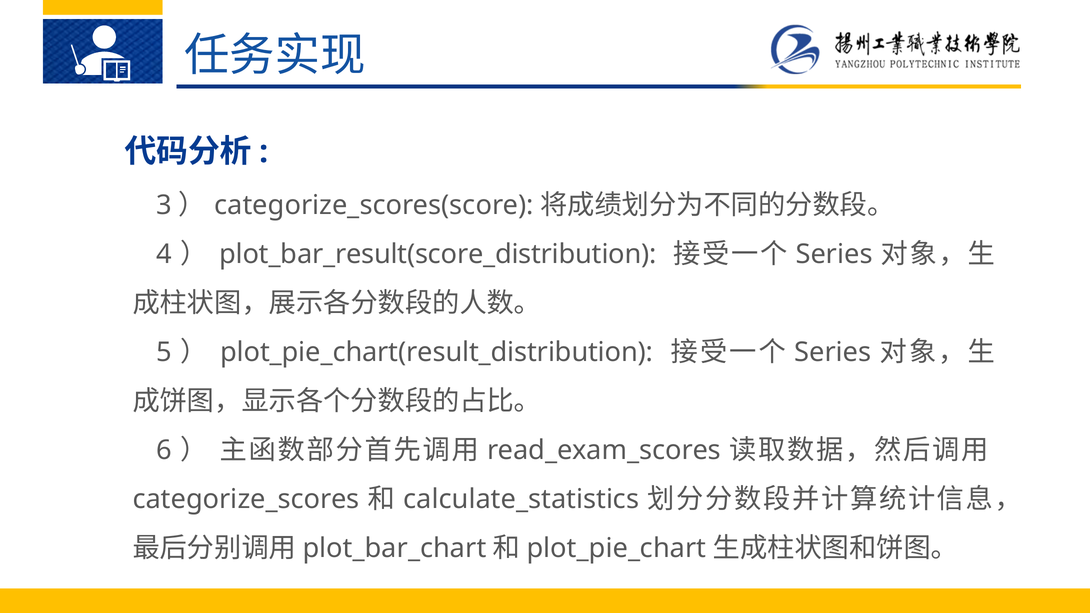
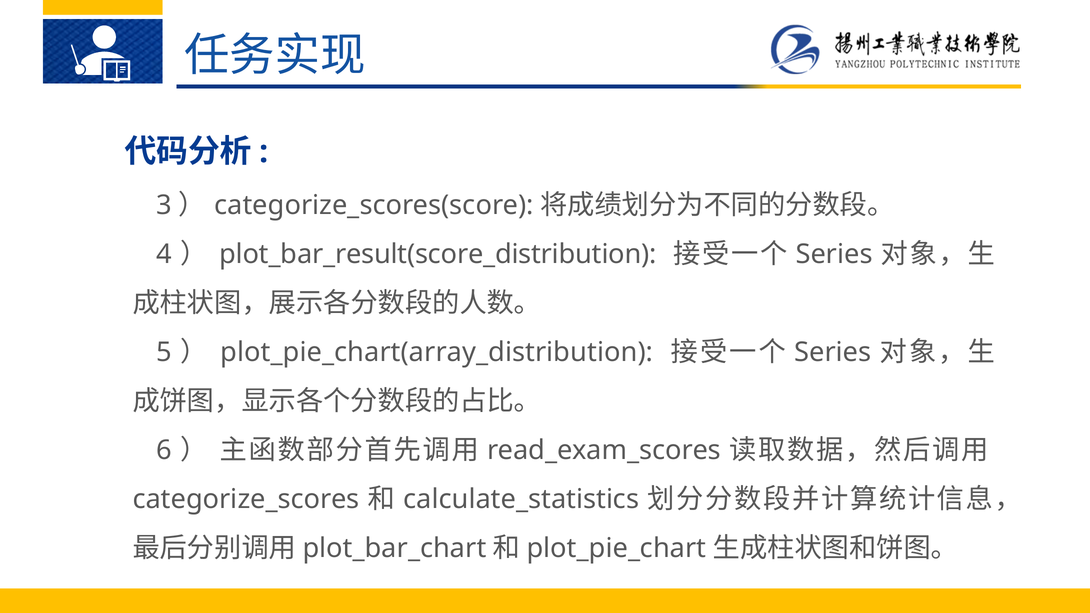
plot_pie_chart(result_distribution: plot_pie_chart(result_distribution -> plot_pie_chart(array_distribution (437, 352)
